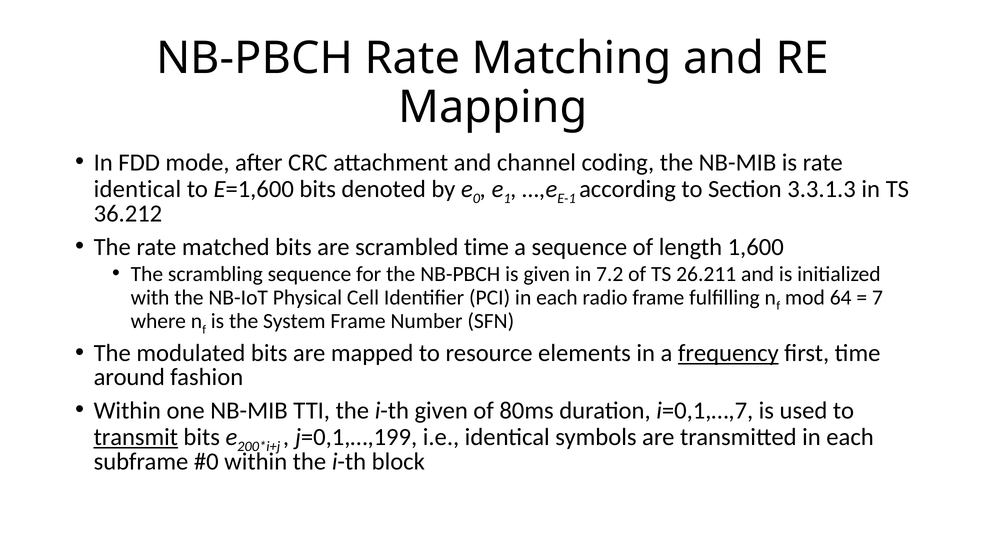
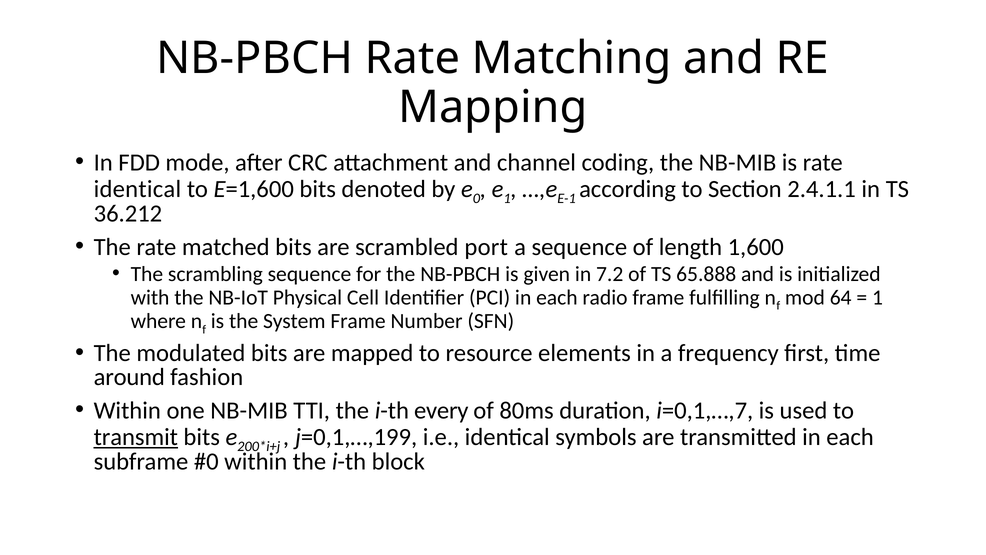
3.3.1.3: 3.3.1.3 -> 2.4.1.1 (822, 189)
scrambled time: time -> port (486, 247)
26.211: 26.211 -> 65.888 (706, 274)
7: 7 -> 1 (877, 297)
frequency underline: present -> none (728, 353)
i-th given: given -> every (441, 410)
